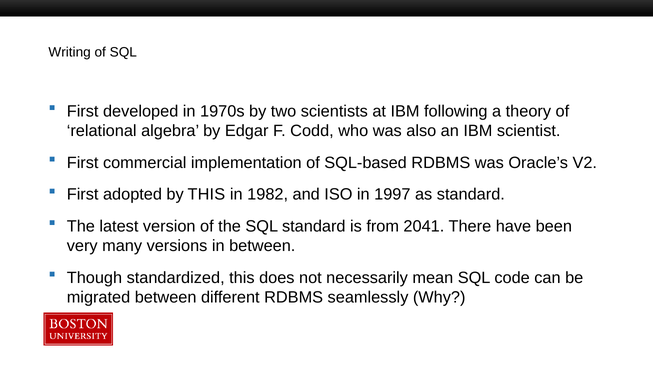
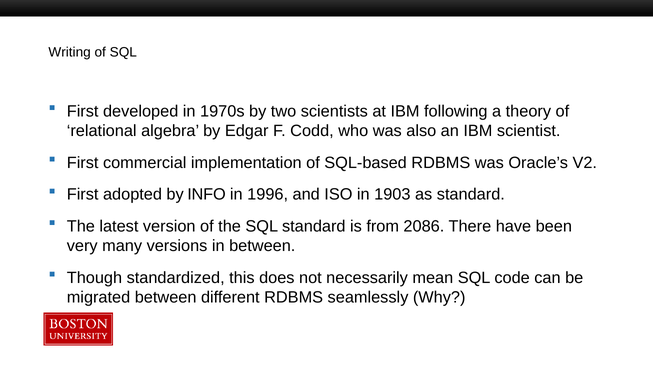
by THIS: THIS -> INFO (206, 195)
1982: 1982 -> 1996 (268, 195)
1997: 1997 -> 1903 (392, 195)
2041: 2041 -> 2086 (424, 226)
